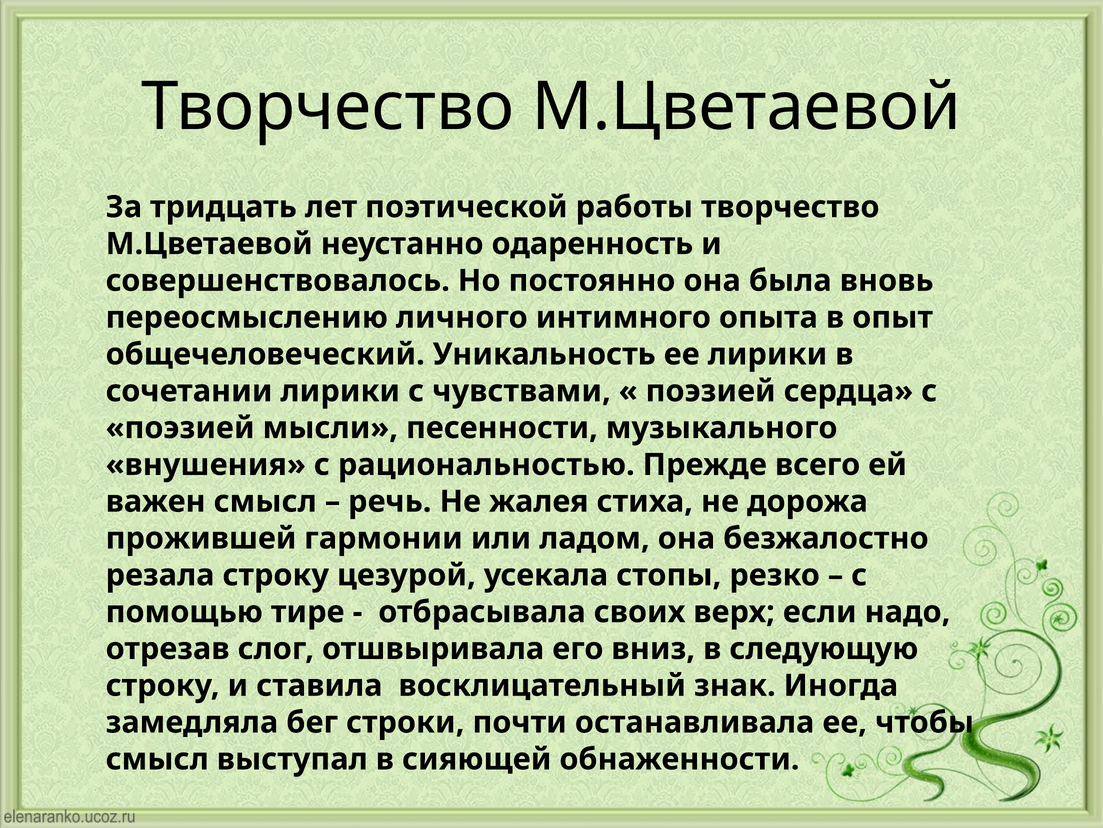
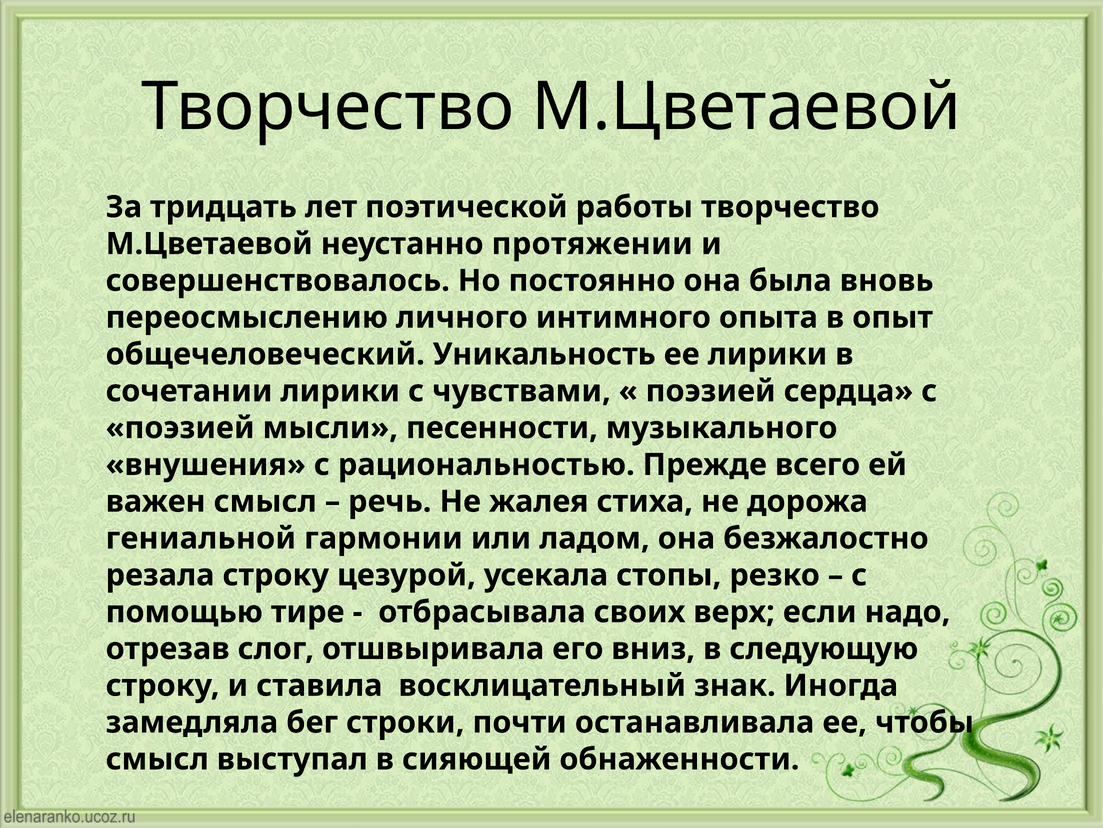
одаренность: одаренность -> протяжении (592, 244)
прожившей: прожившей -> гениальной (201, 538)
